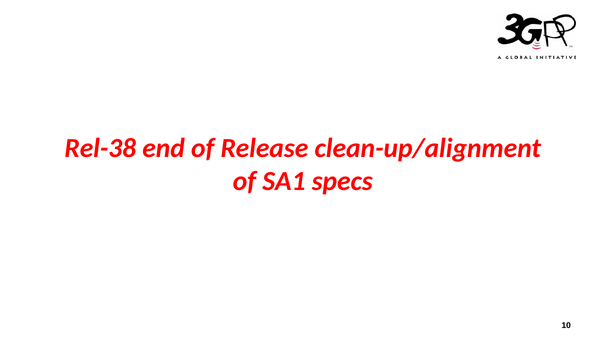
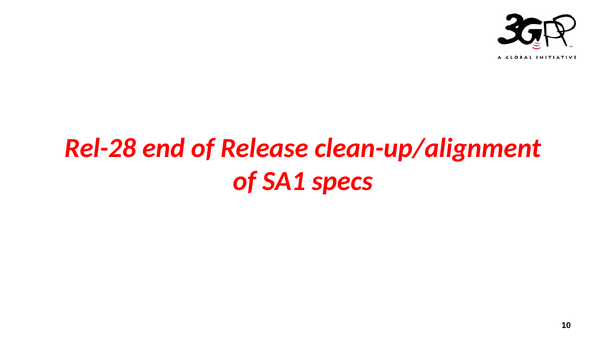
Rel-38: Rel-38 -> Rel-28 (100, 148)
